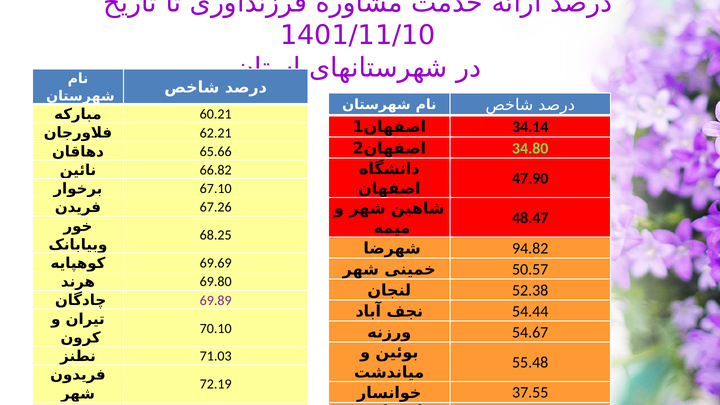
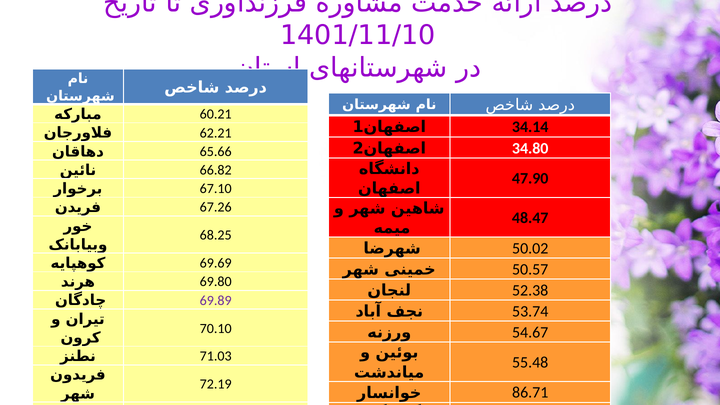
34.80 colour: light green -> white (530, 148)
94.82: 94.82 -> 50.02 (530, 248)
54.44: 54.44 -> 53.74 (530, 311)
37.55: 37.55 -> 86.71 (530, 393)
